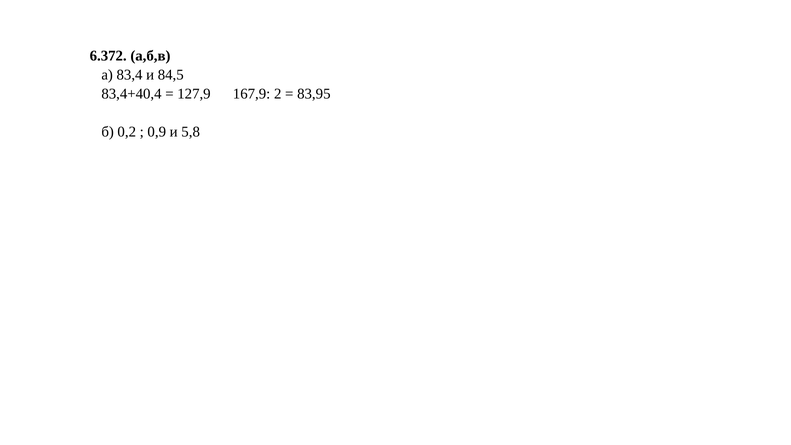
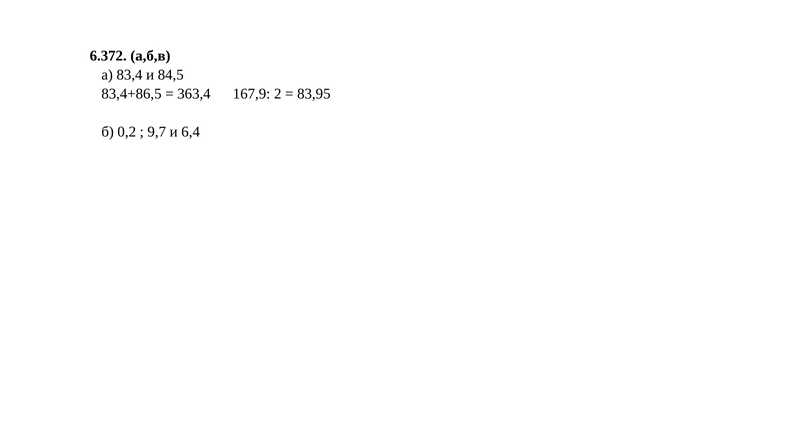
83,4+40,4: 83,4+40,4 -> 83,4+86,5 (131, 94)
127,9: 127,9 -> 363,4 (194, 94)
0,9: 0,9 -> 9,7 (157, 132)
5,8: 5,8 -> 6,4 (191, 132)
